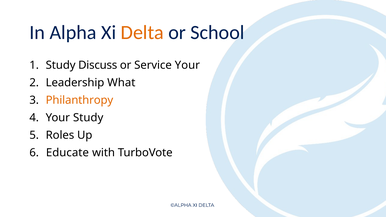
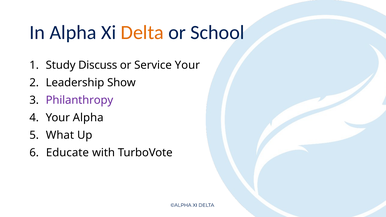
What: What -> Show (121, 83)
Philanthropy colour: orange -> purple (79, 100)
Your Study: Study -> Alpha (88, 118)
Roles: Roles -> What (60, 135)
